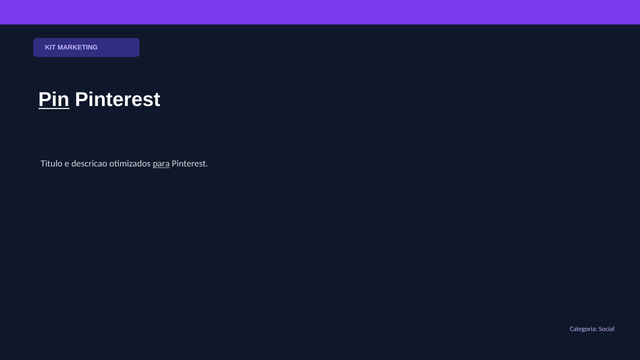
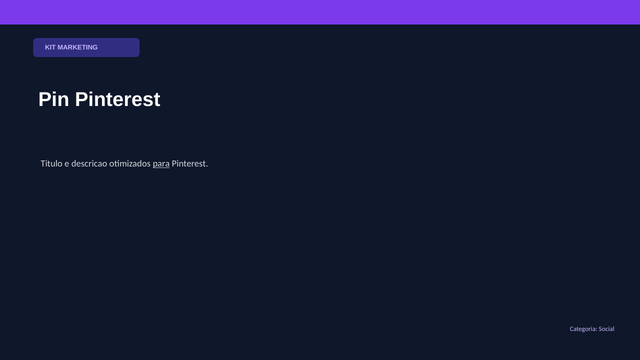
Pin underline: present -> none (54, 100)
